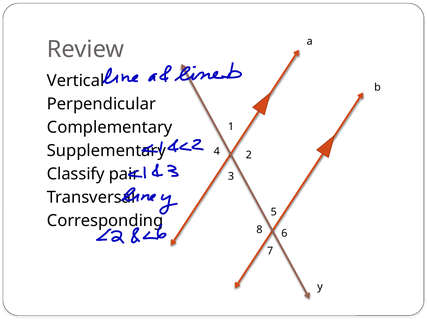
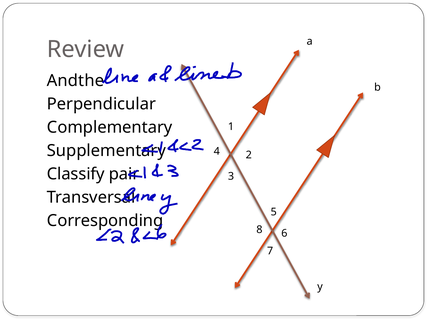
Vertical: Vertical -> Andthe (76, 81)
